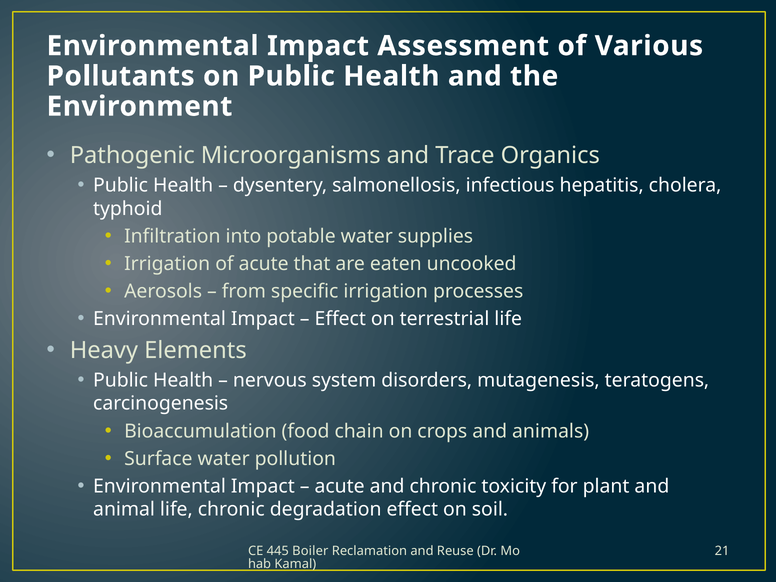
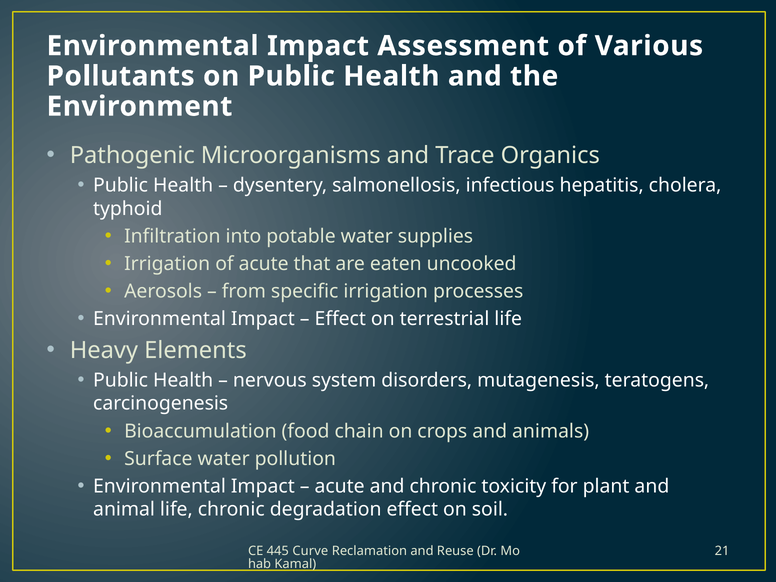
Boiler: Boiler -> Curve (310, 551)
